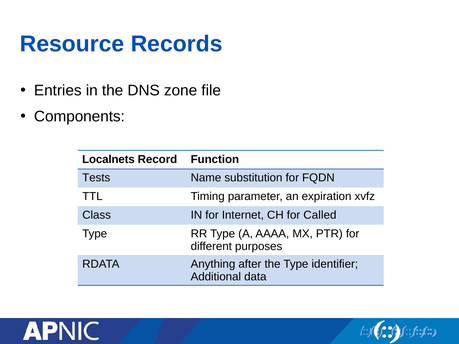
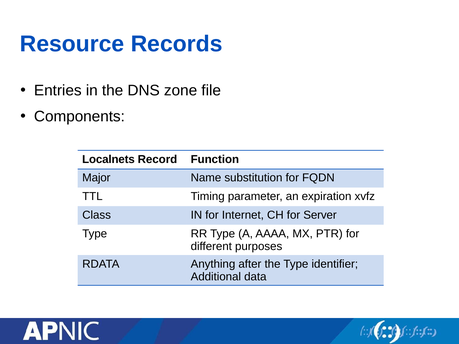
Tests: Tests -> Major (96, 178)
Called: Called -> Server (320, 215)
